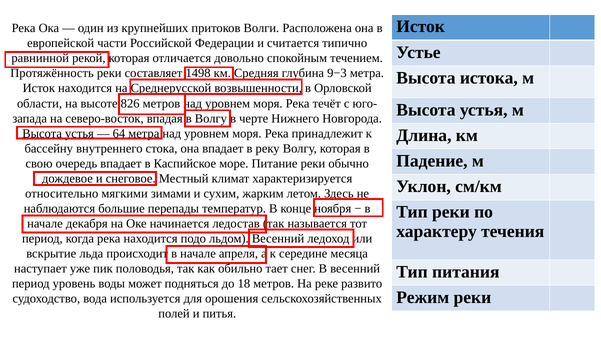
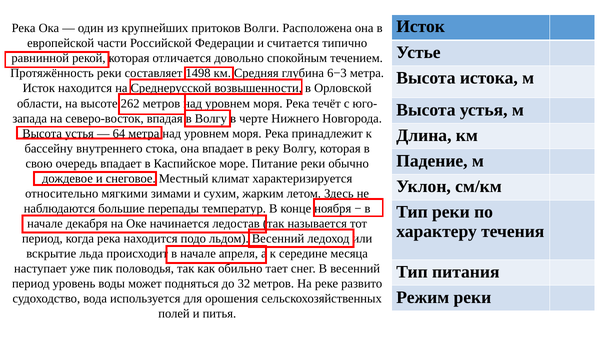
9−3: 9−3 -> 6−3 (337, 73)
826: 826 -> 262 (130, 103)
18: 18 -> 32 (244, 284)
